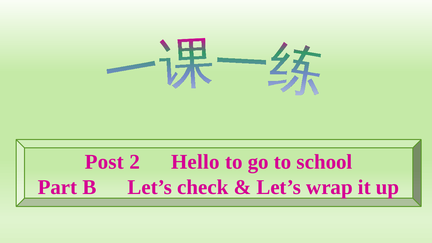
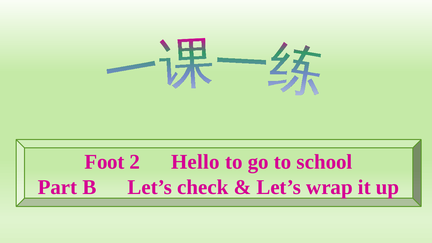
Post: Post -> Foot (105, 162)
